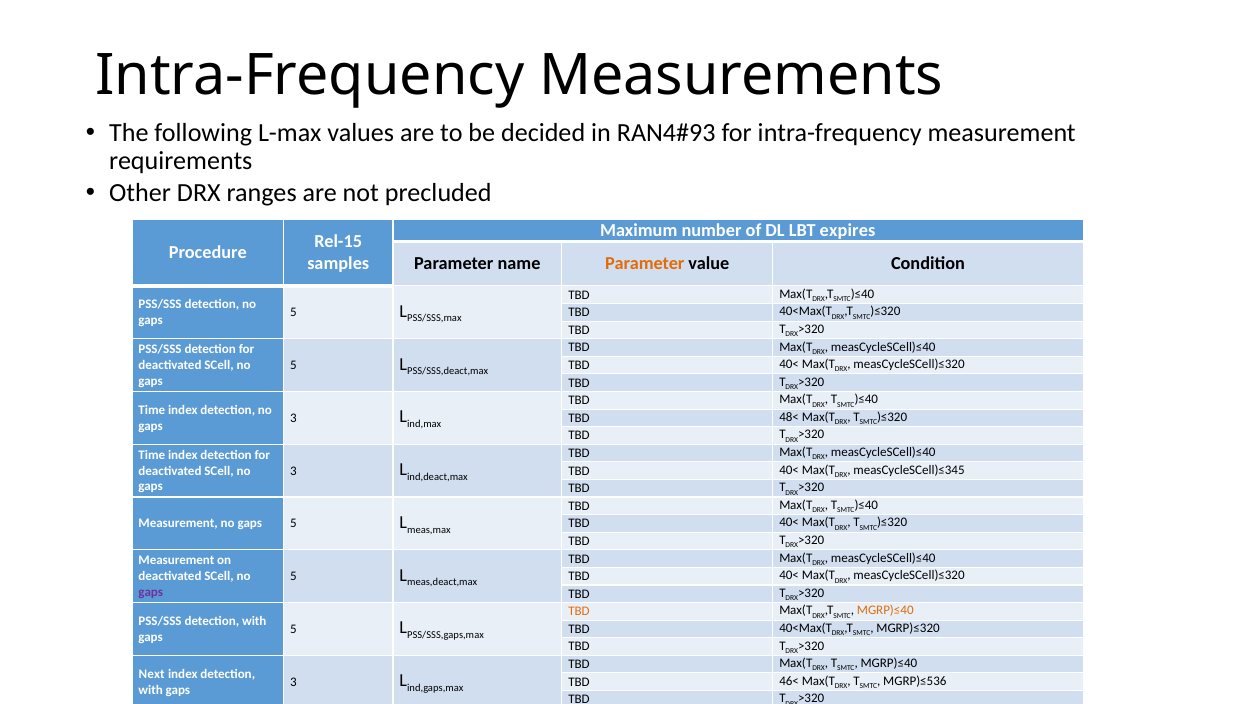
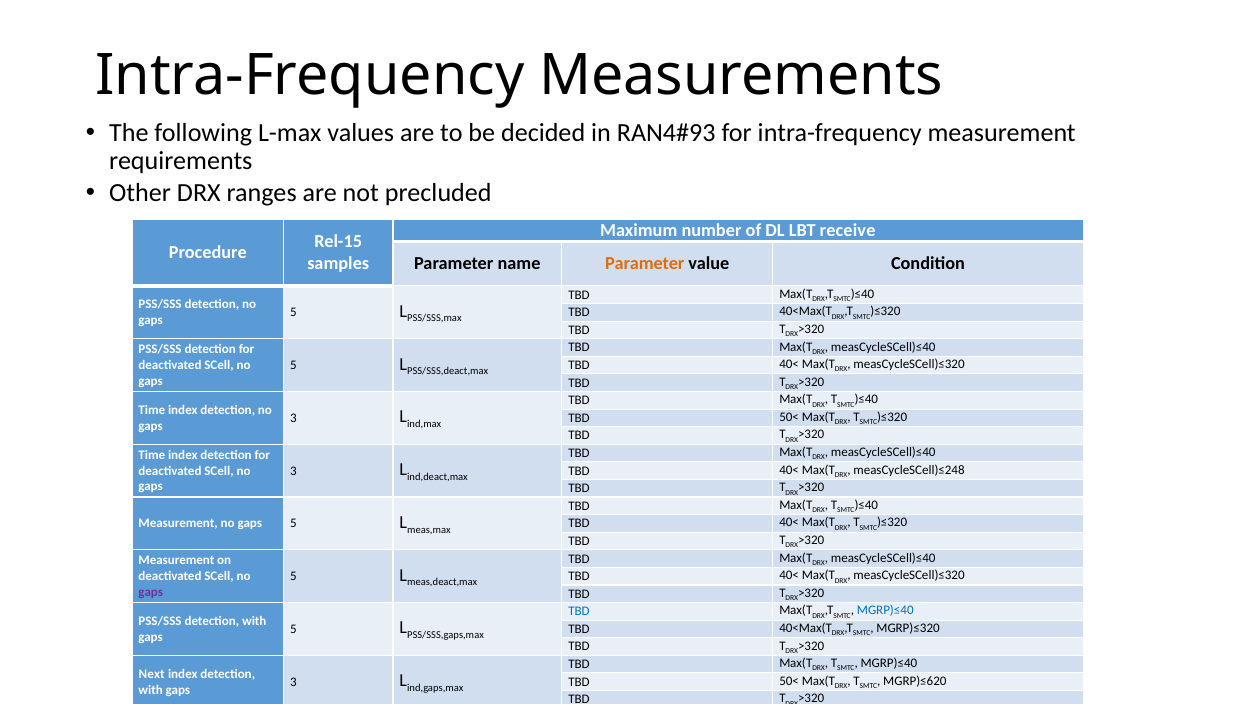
expires: expires -> receive (848, 231)
48<: 48< -> 50< (789, 417)
measCycleSCell)≤345: measCycleSCell)≤345 -> measCycleSCell)≤248 (909, 470)
TBD colour: orange -> blue (579, 612)
MGRP)≤40 colour: orange -> blue (885, 611)
46<: 46< -> 50< (789, 681)
MGRP)≤536: MGRP)≤536 -> MGRP)≤620 (915, 681)
